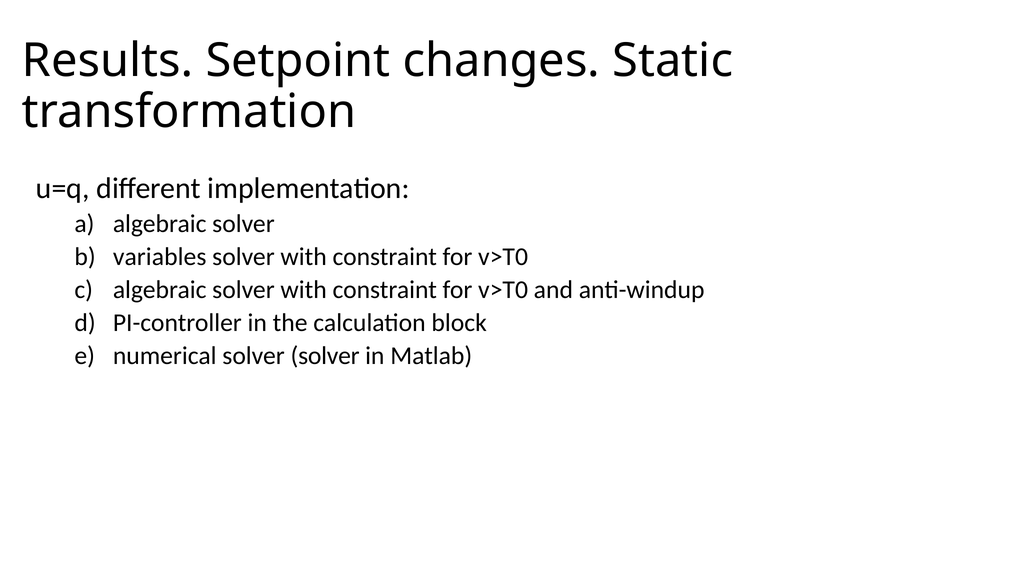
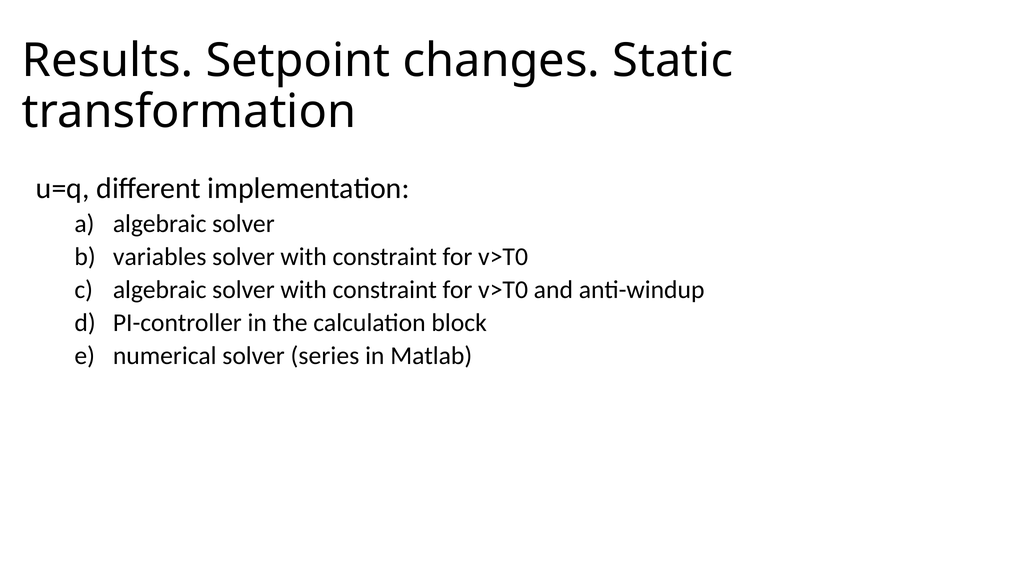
solver solver: solver -> series (325, 356)
